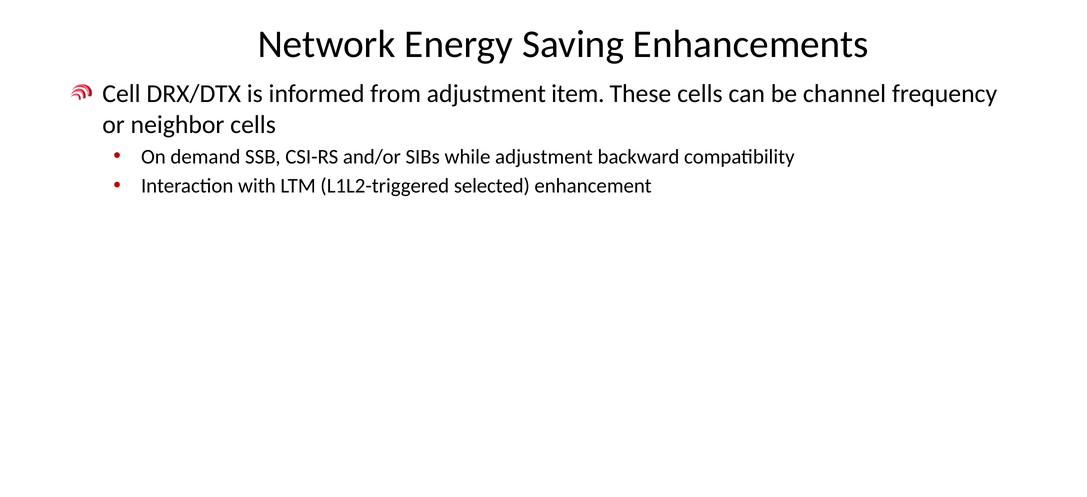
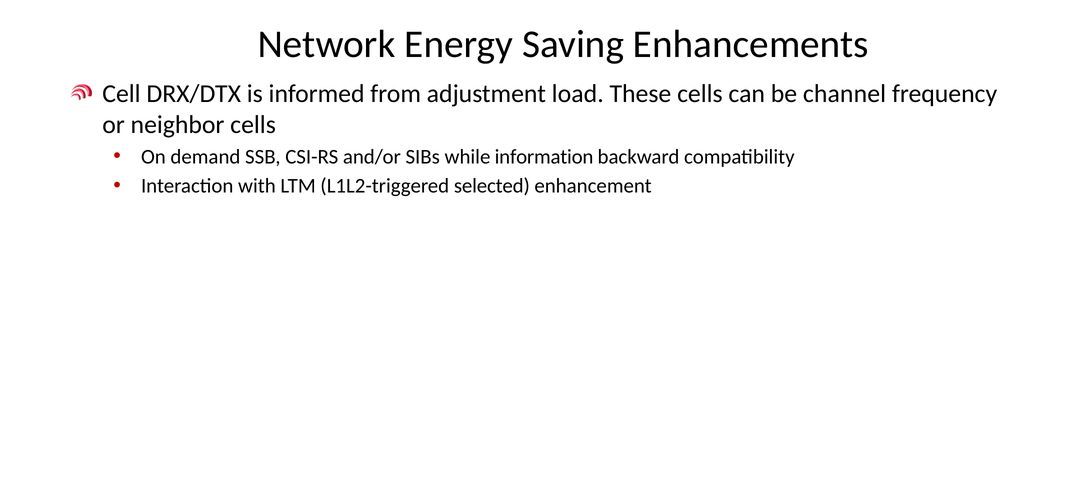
item: item -> load (578, 94)
while adjustment: adjustment -> information (544, 157)
